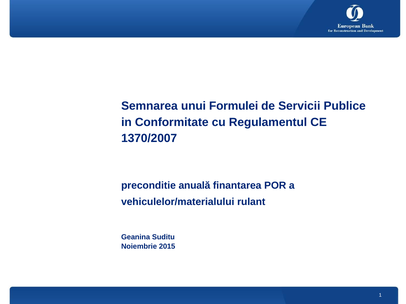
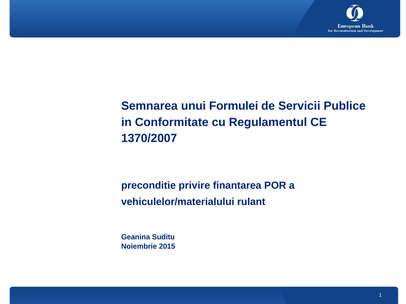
anuală: anuală -> privire (194, 186)
